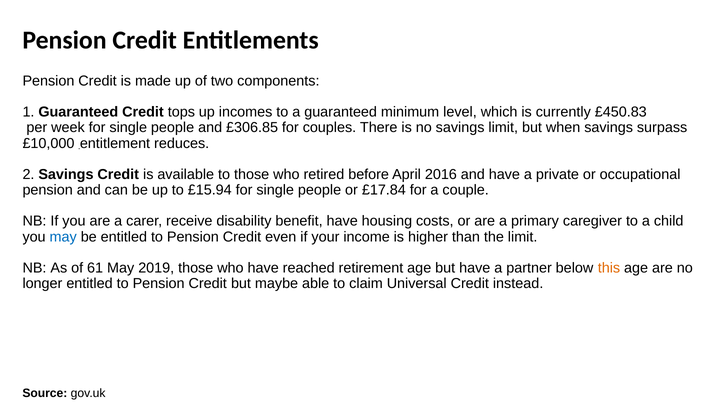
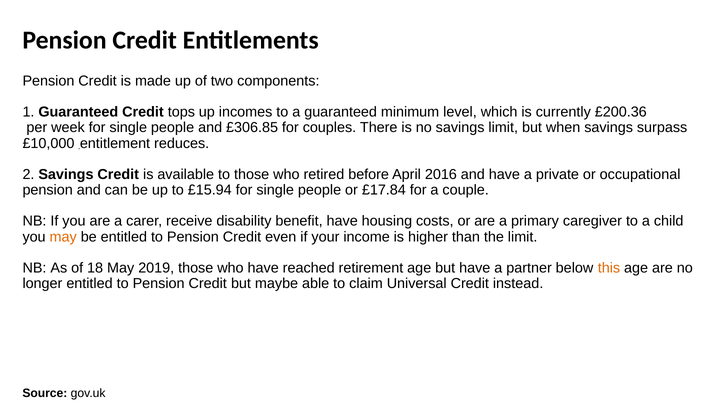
£450.83: £450.83 -> £200.36 (621, 112)
may colour: blue -> orange (63, 236)
61: 61 -> 18 (95, 268)
